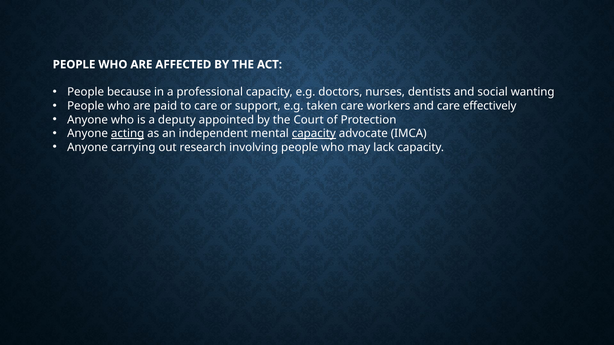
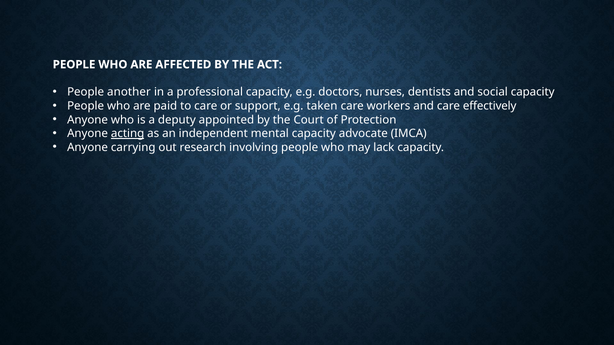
because: because -> another (129, 92)
social wanting: wanting -> capacity (533, 92)
capacity underline: present -> none (314, 134)
